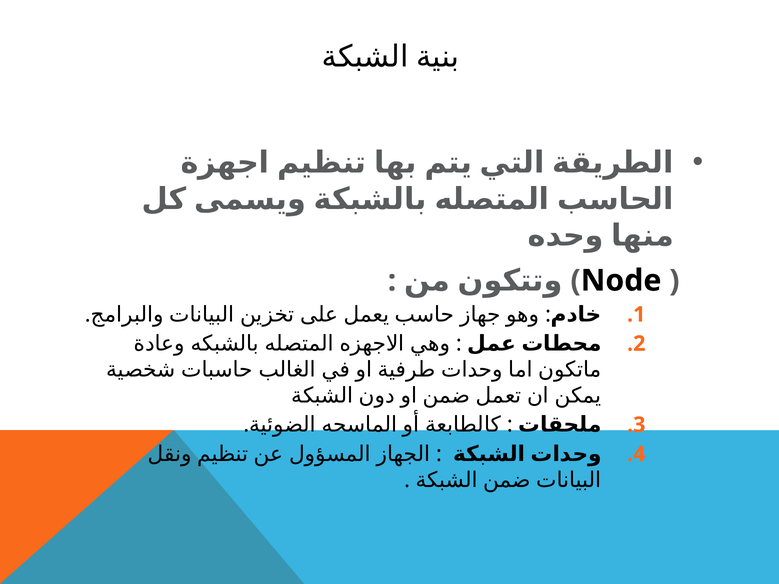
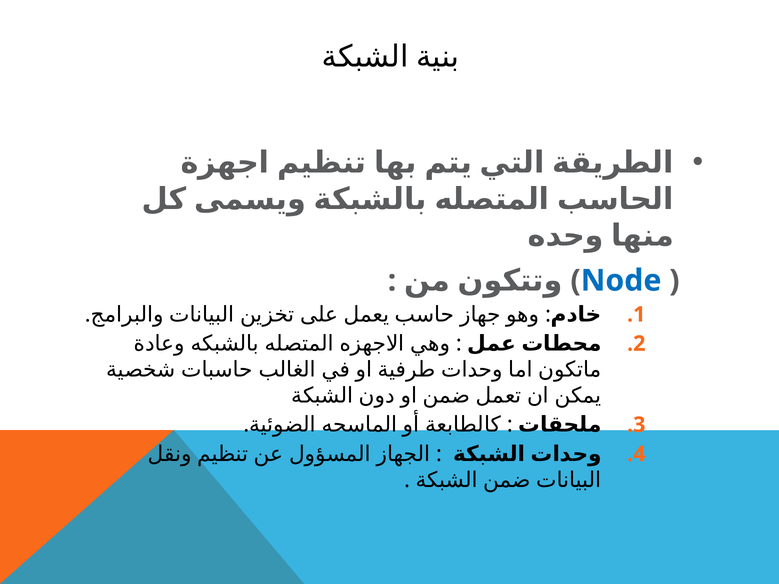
Node colour: black -> blue (621, 281)
